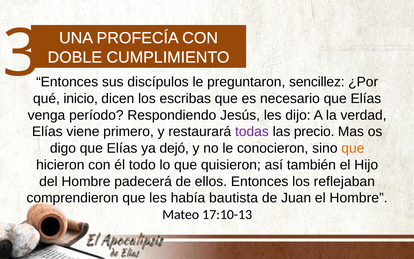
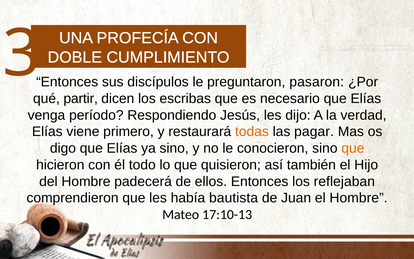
sencillez: sencillez -> pasaron (317, 82)
inicio: inicio -> partir (81, 99)
todas colour: purple -> orange (252, 132)
precio: precio -> pagar (314, 132)
ya dejó: dejó -> sino (174, 148)
